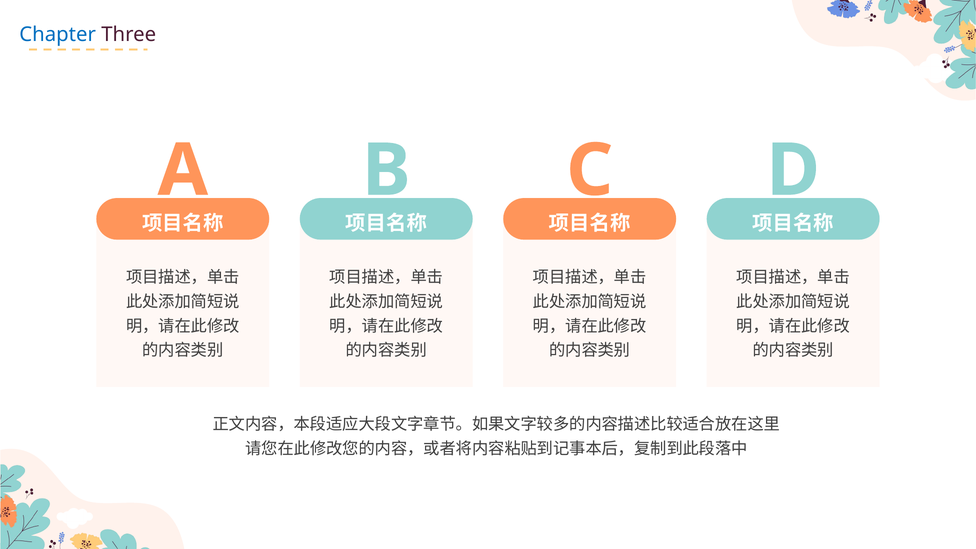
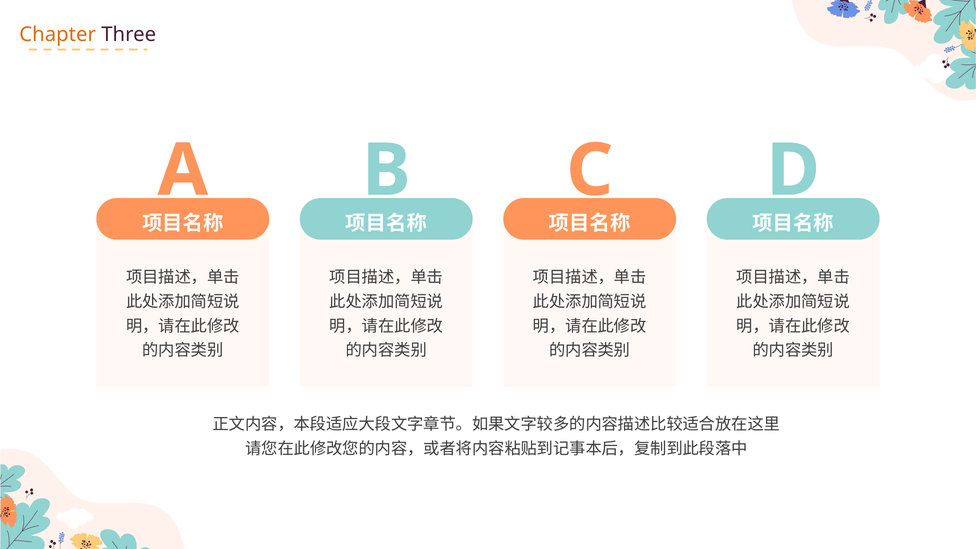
Chapter colour: blue -> orange (58, 35)
